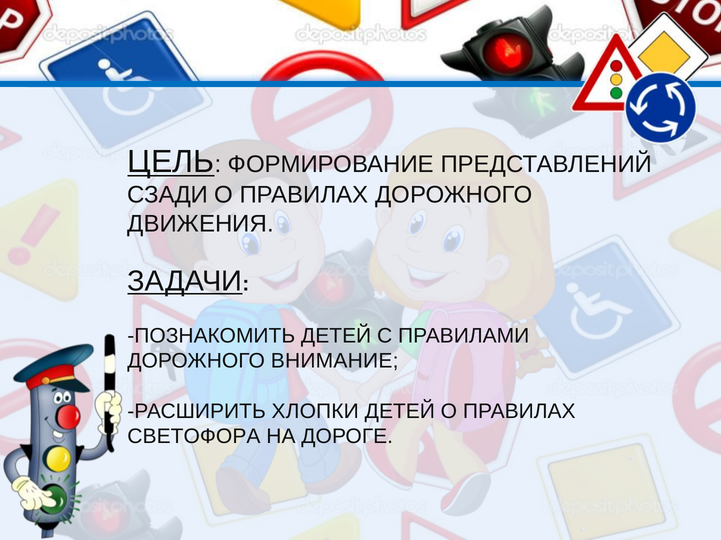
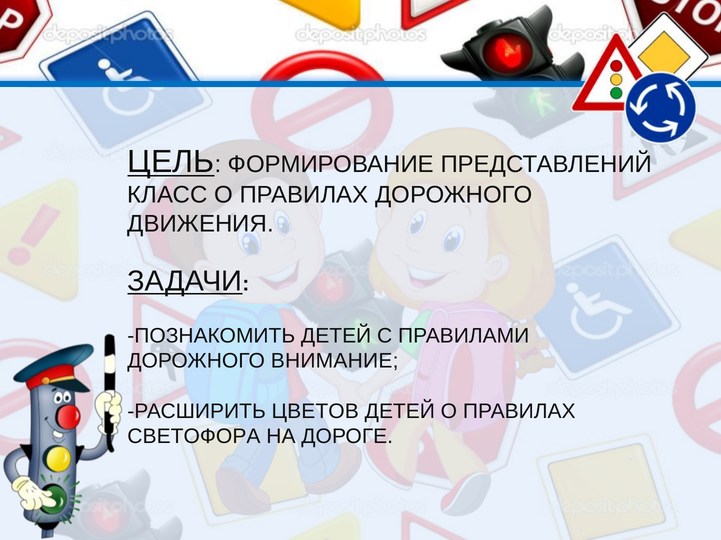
СЗАДИ: СЗАДИ -> КЛАСС (168, 195)
ХЛОПКИ: ХЛОПКИ -> ЦВЕТОВ (315, 412)
